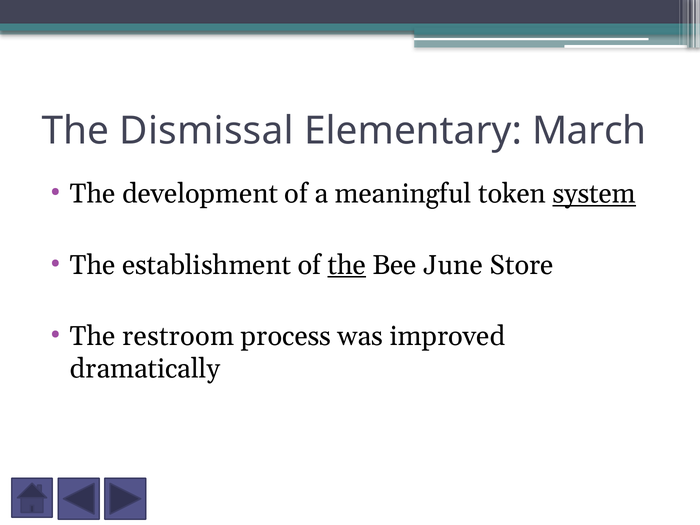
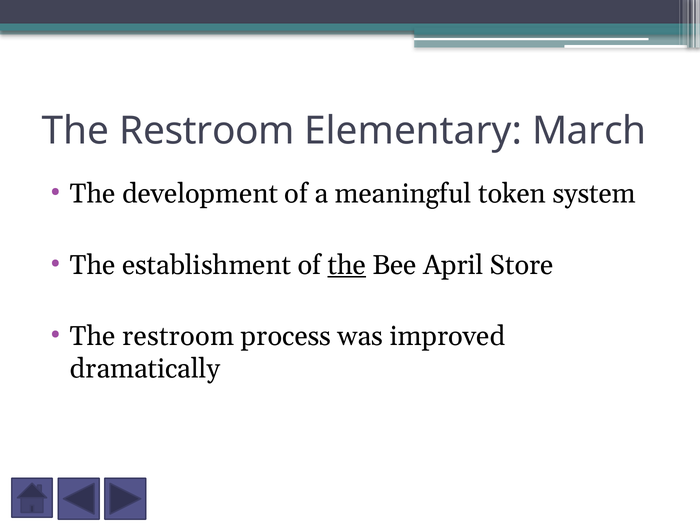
Dismissal: Dismissal -> Restroom (207, 131)
system underline: present -> none (594, 194)
June: June -> April (453, 265)
